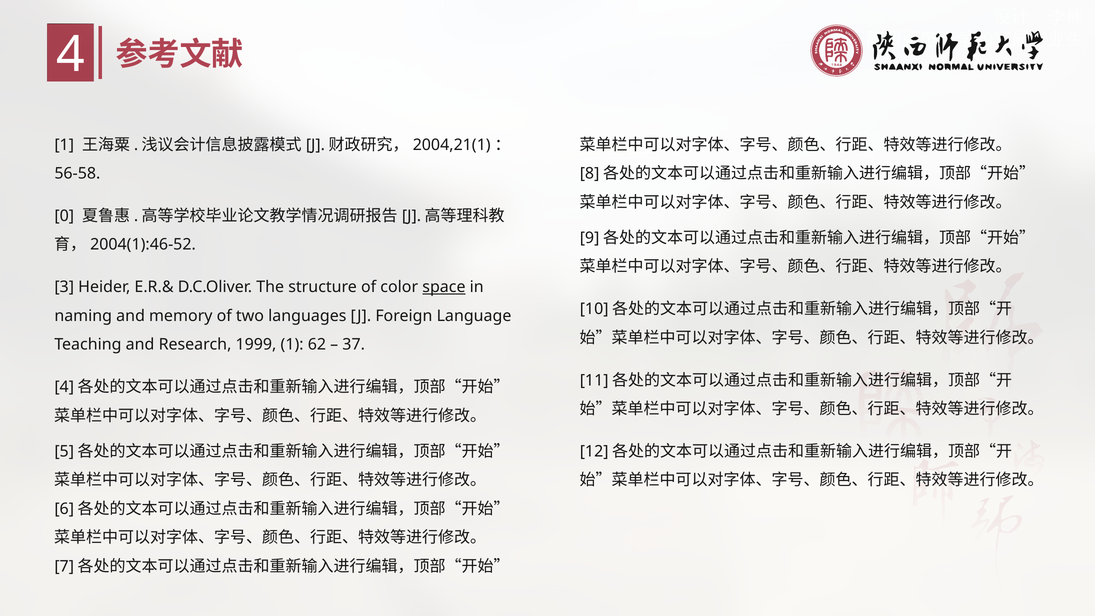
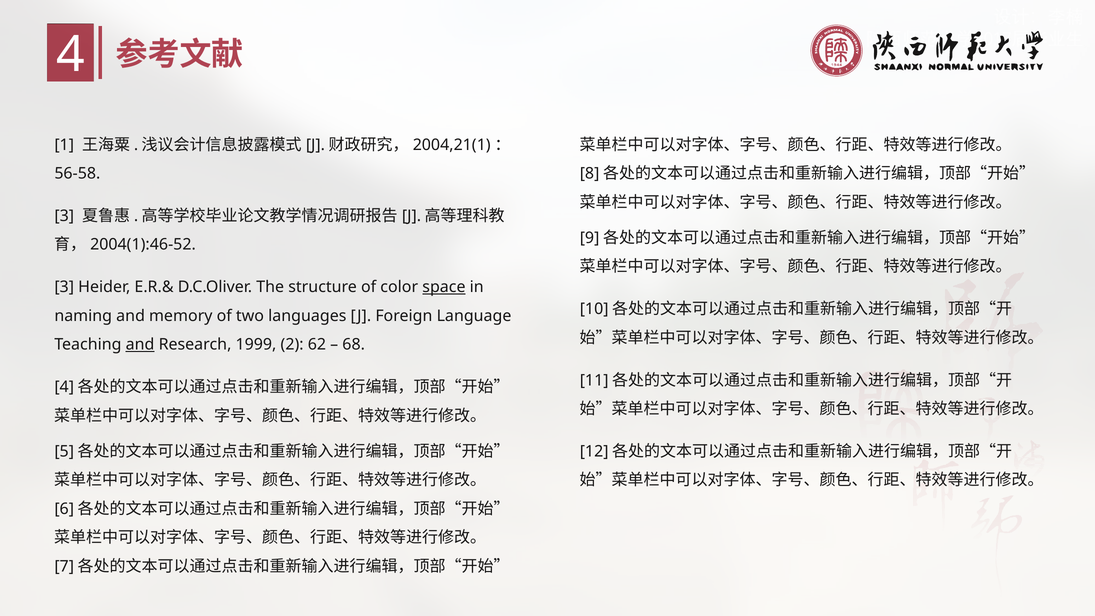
0: 0 -> 3 (64, 216)
and underline: none -> present (140, 345)
1999 1: 1 -> 2 (292, 345)
37: 37 -> 68 (354, 345)
